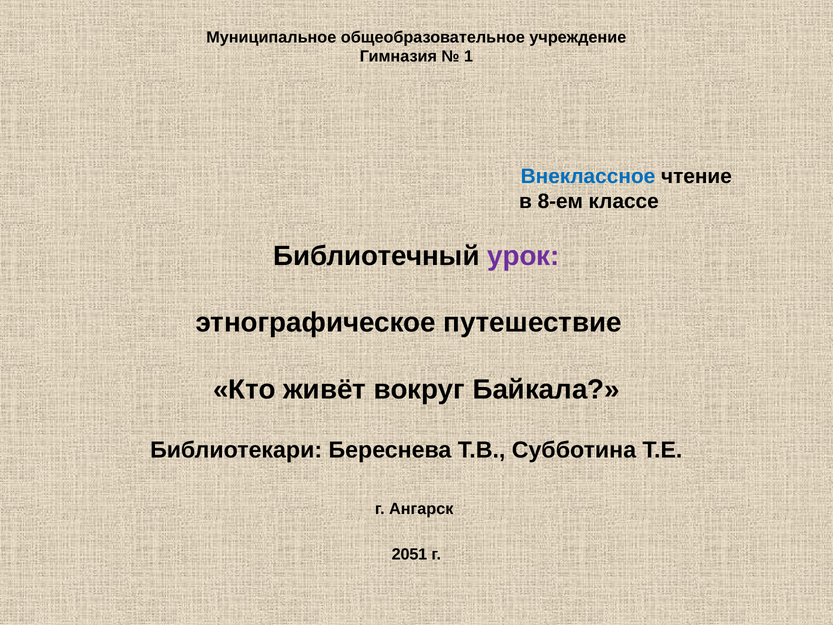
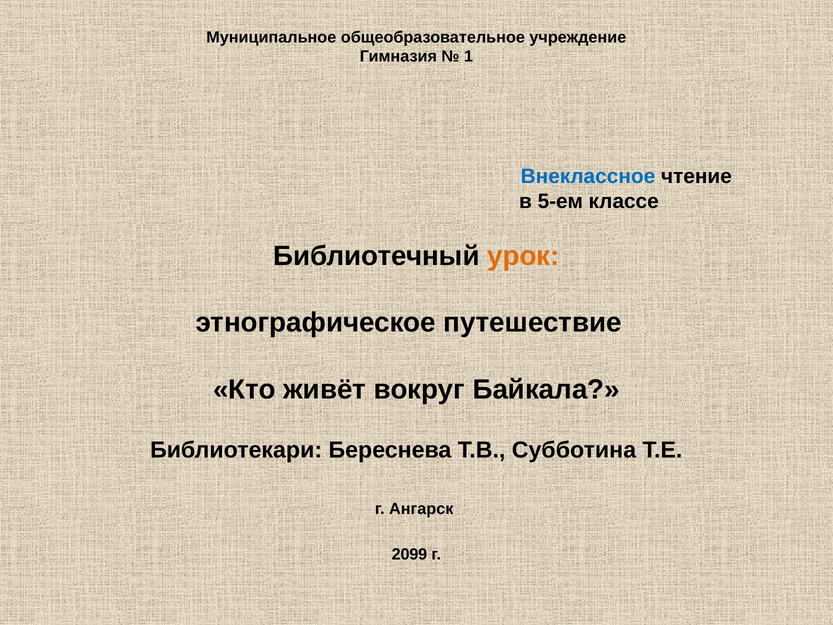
8-ем: 8-ем -> 5-ем (560, 201)
урок colour: purple -> orange (523, 256)
2051: 2051 -> 2099 (409, 554)
